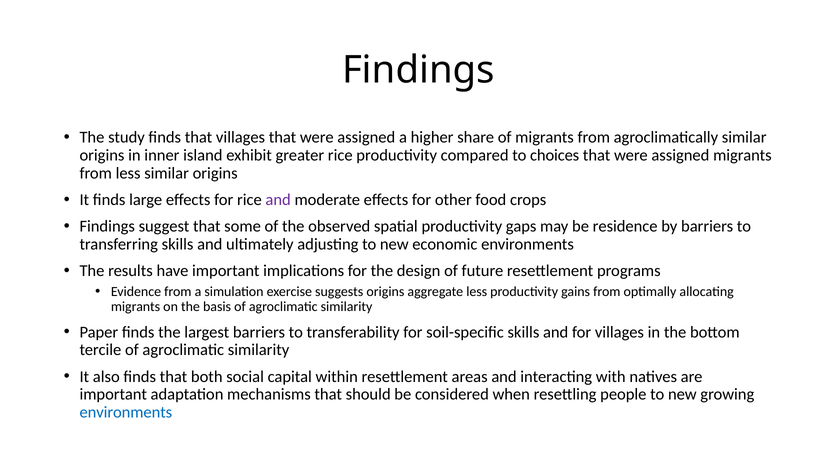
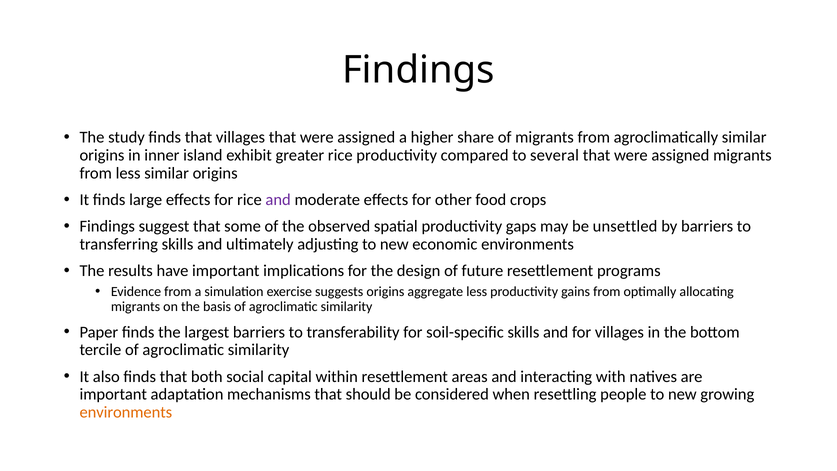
choices: choices -> several (555, 155)
residence: residence -> unsettled (625, 226)
environments colour: blue -> orange (126, 412)
